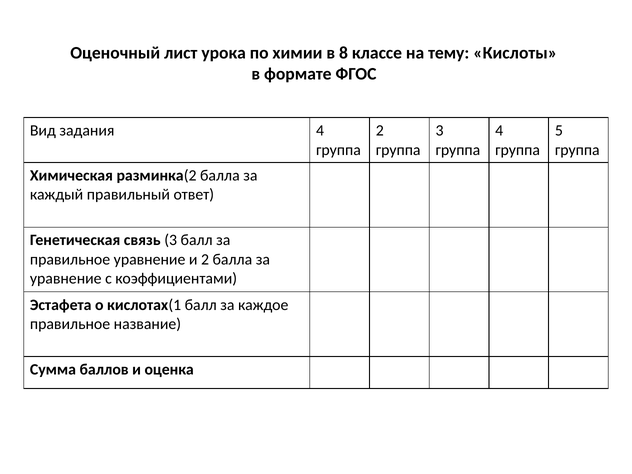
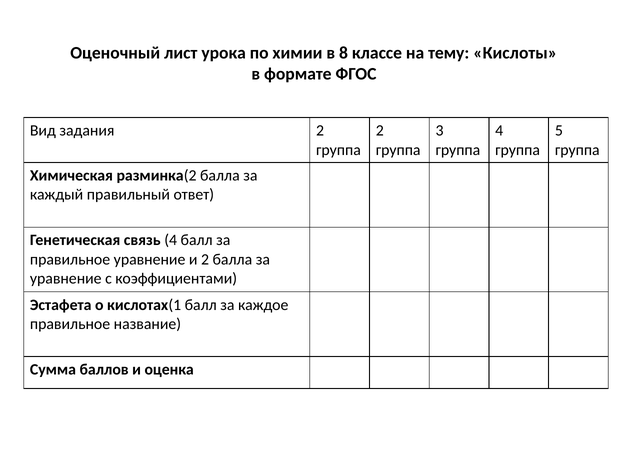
задания 4: 4 -> 2 (320, 131)
связь 3: 3 -> 4 (171, 240)
